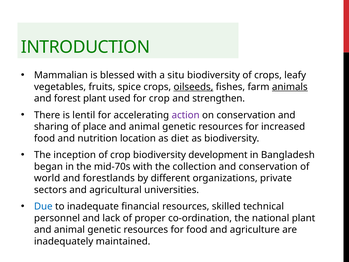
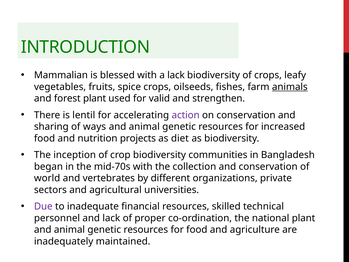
a situ: situ -> lack (176, 75)
oilseeds underline: present -> none (193, 87)
for crop: crop -> valid (159, 98)
place: place -> ways (95, 127)
location: location -> projects (138, 138)
development: development -> communities (218, 155)
forestlands: forestlands -> vertebrates (109, 178)
Due colour: blue -> purple (43, 206)
